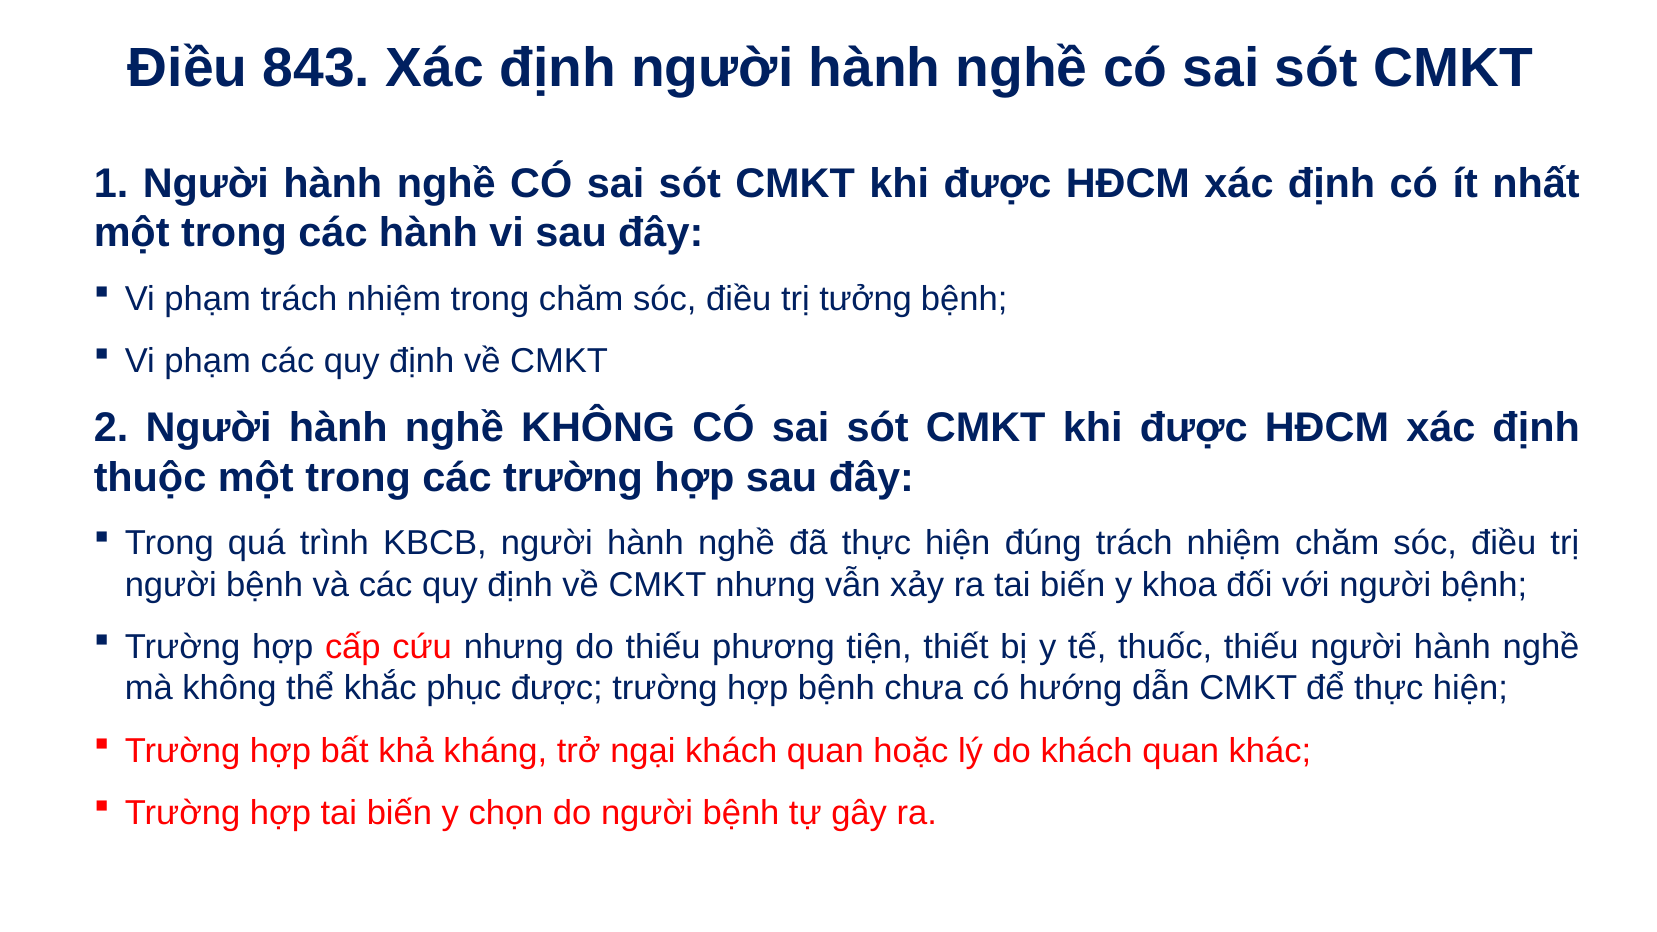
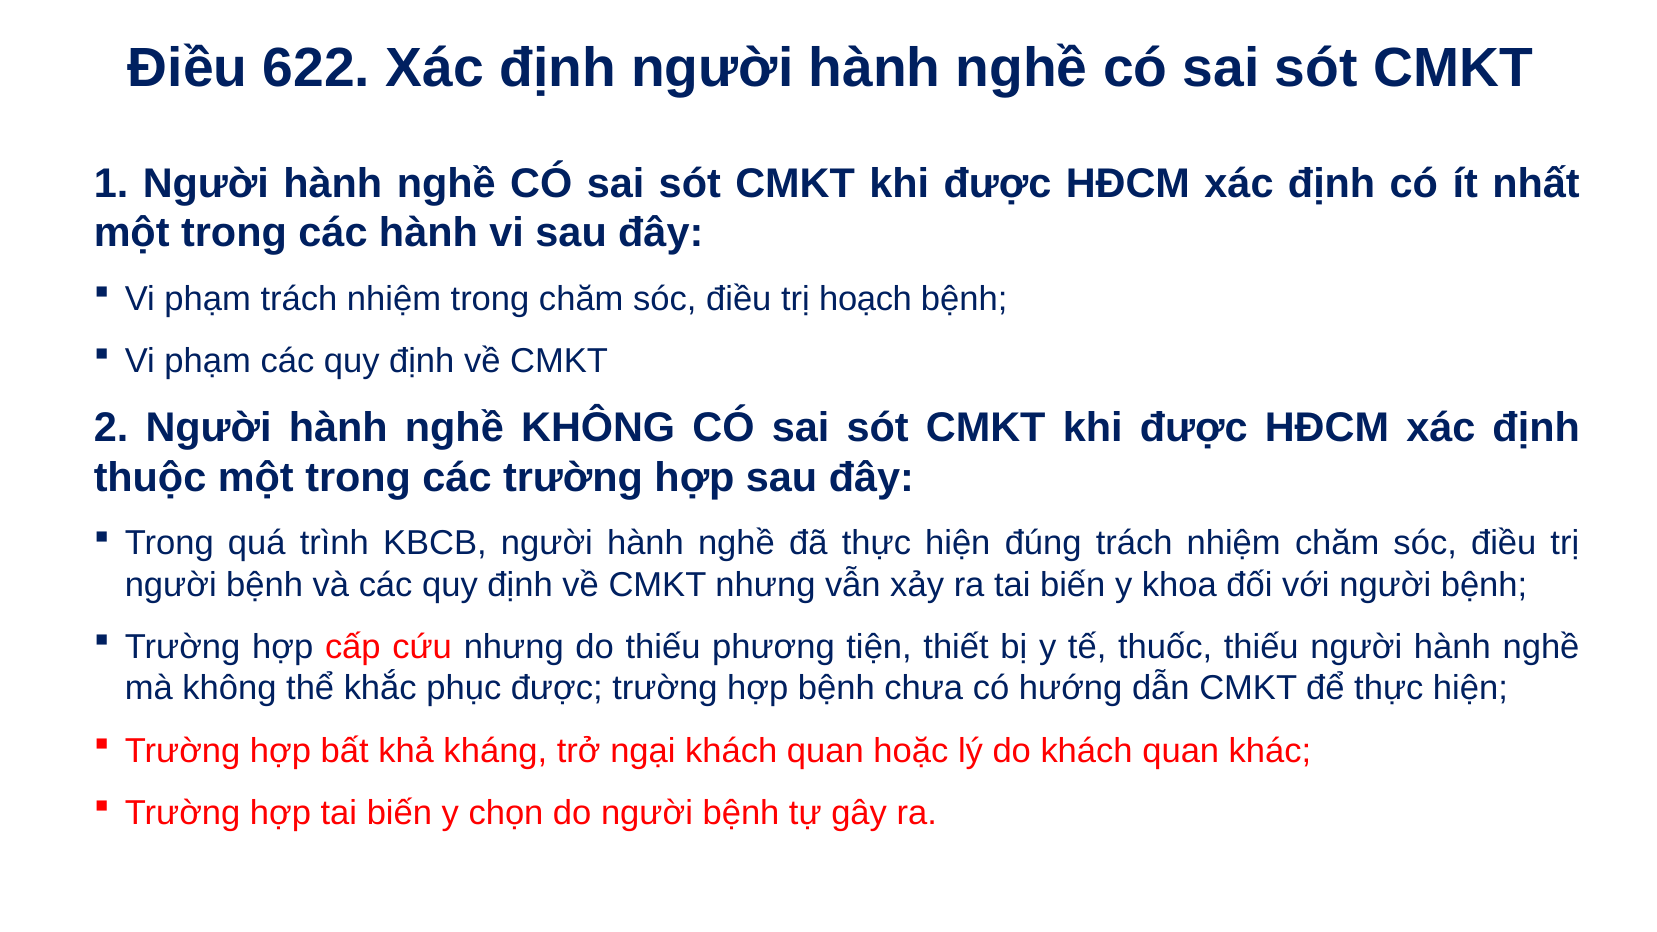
843: 843 -> 622 (316, 69)
tưởng: tưởng -> hoạch (866, 299)
